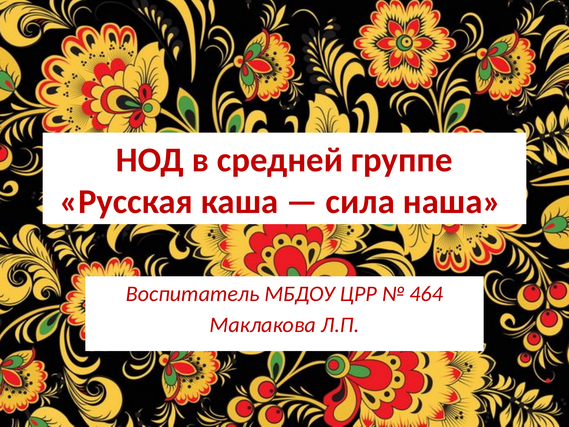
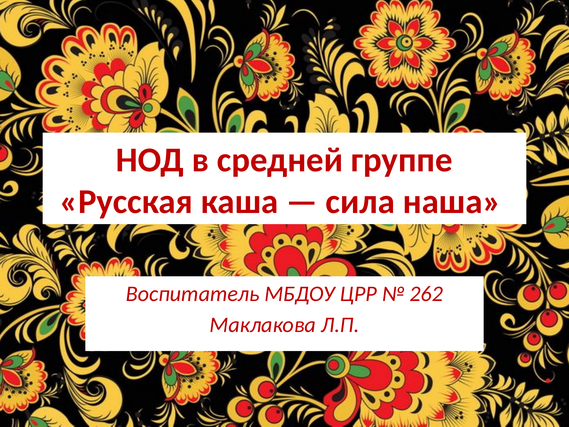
464: 464 -> 262 (426, 294)
